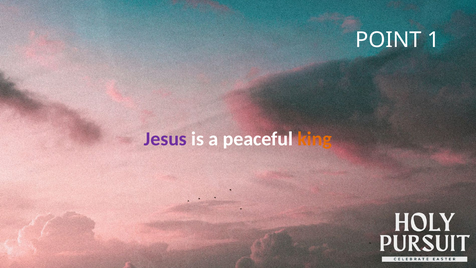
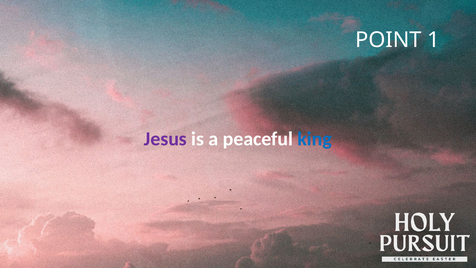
king colour: orange -> blue (315, 139)
